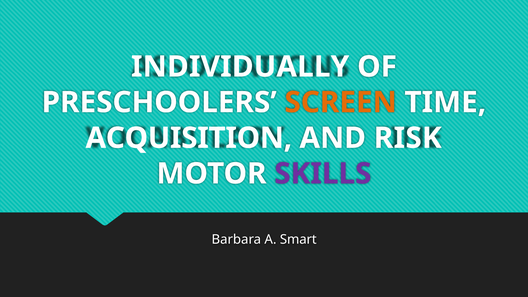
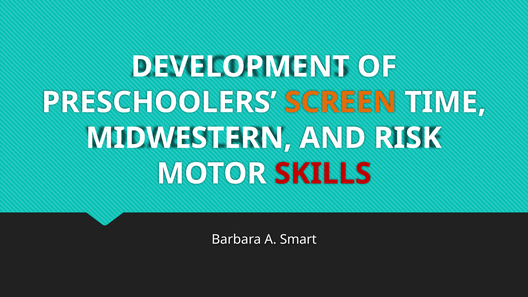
INDIVIDUALLY: INDIVIDUALLY -> DEVELOPMENT (240, 67)
ACQUISITION: ACQUISITION -> MIDWESTERN (189, 138)
SKILLS colour: purple -> red (323, 174)
